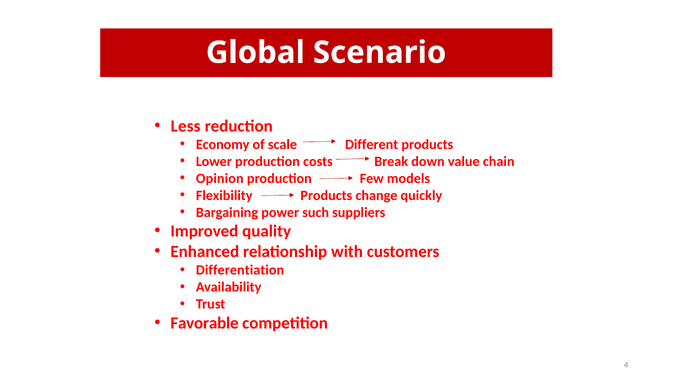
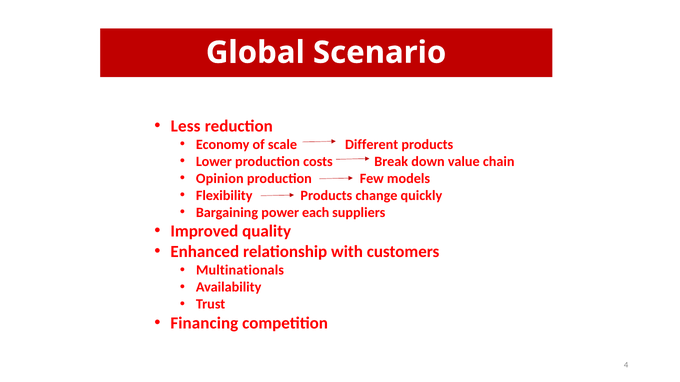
such: such -> each (316, 213)
Differentiation: Differentiation -> Multinationals (240, 271)
Favorable: Favorable -> Financing (204, 323)
